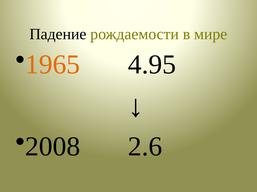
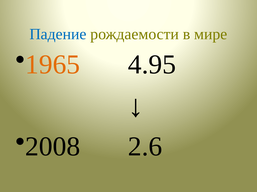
Падение colour: black -> blue (58, 34)
